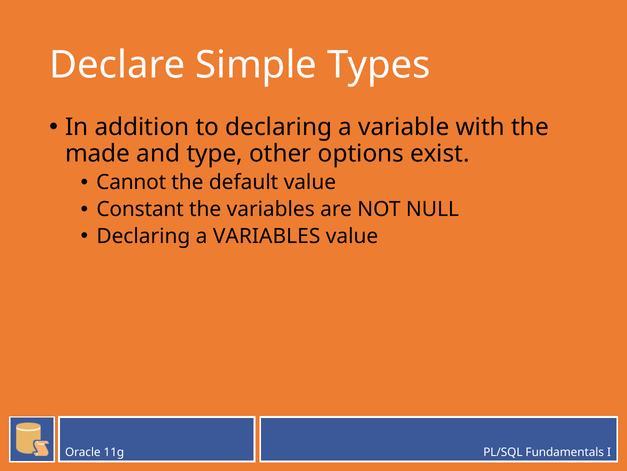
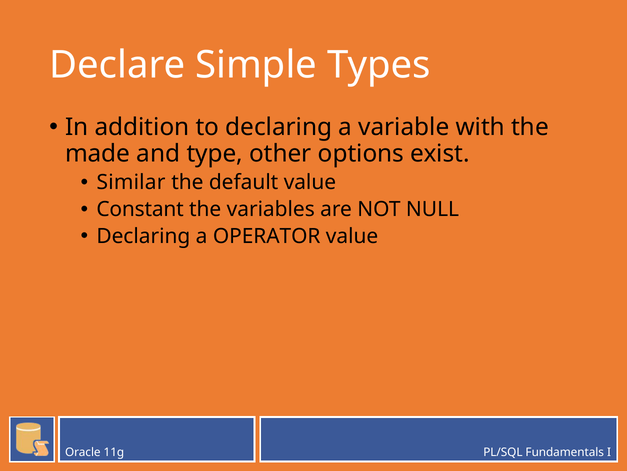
Cannot: Cannot -> Similar (131, 182)
a VARIABLES: VARIABLES -> OPERATOR (267, 236)
